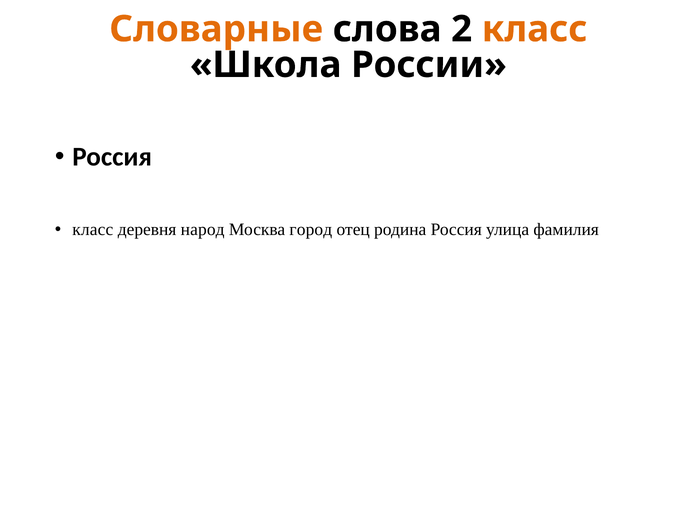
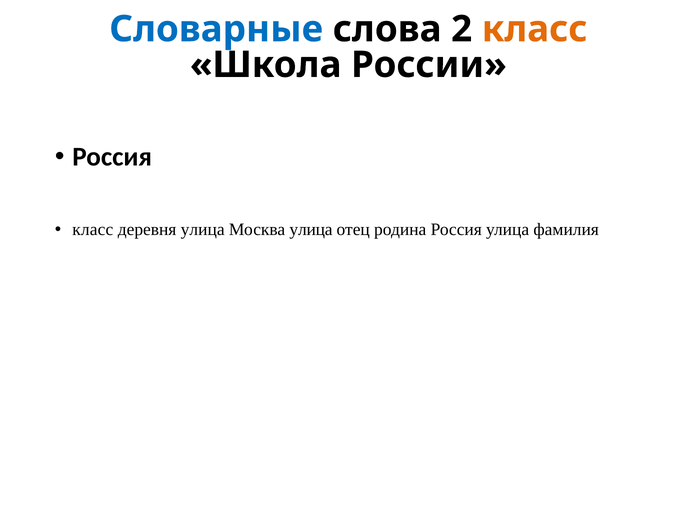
Словарные colour: orange -> blue (216, 29)
деревня народ: народ -> улица (203, 230)
Москва город: город -> улица (311, 230)
